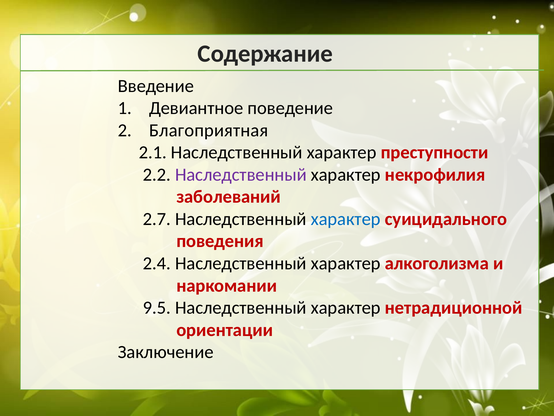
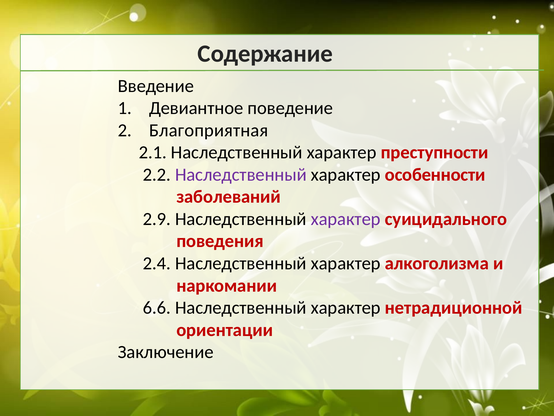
некрофилия: некрофилия -> особенности (435, 174)
2.7: 2.7 -> 2.9 (157, 219)
характер colour: blue -> purple (346, 219)
9.5: 9.5 -> 6.6 (157, 307)
